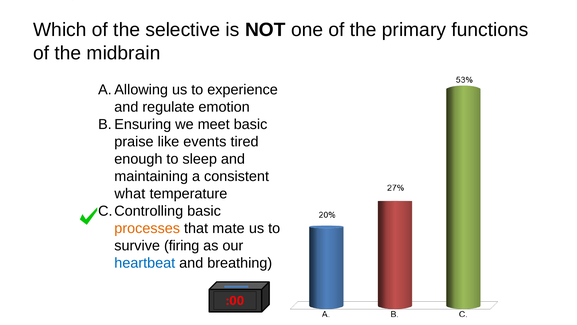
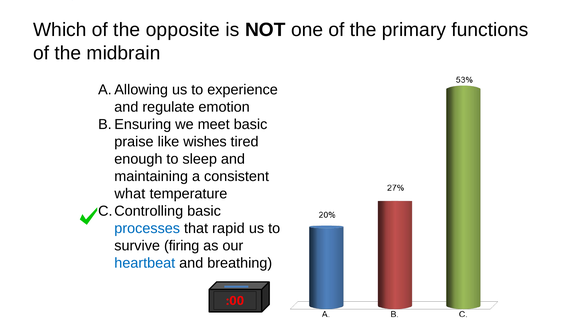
selective: selective -> opposite (183, 30)
events: events -> wishes (205, 142)
processes colour: orange -> blue (147, 228)
mate: mate -> rapid (228, 228)
